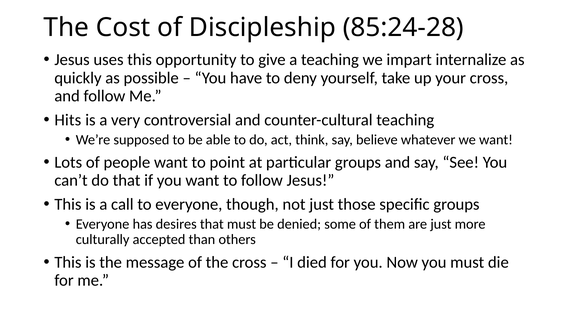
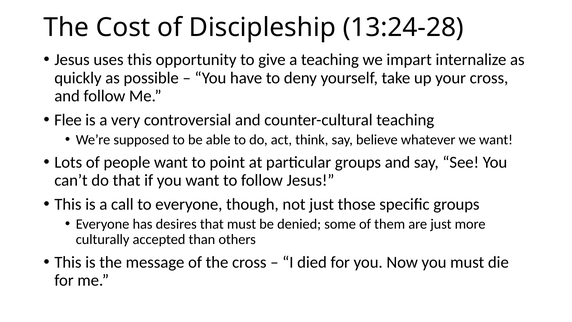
85:24-28: 85:24-28 -> 13:24-28 (403, 28)
Hits: Hits -> Flee (68, 120)
